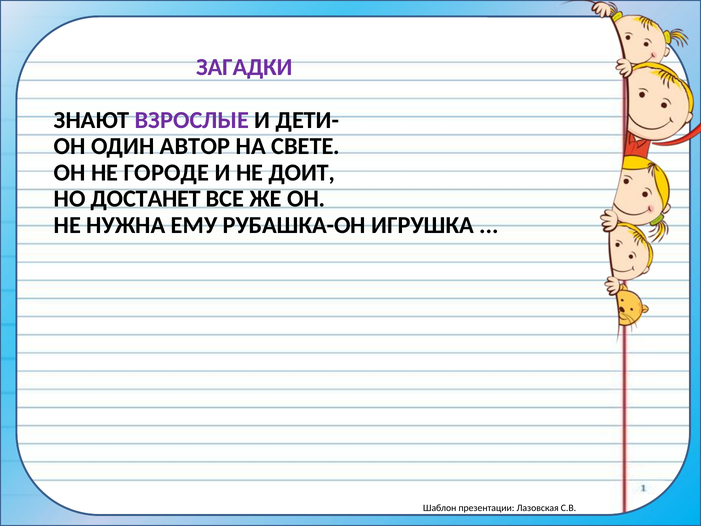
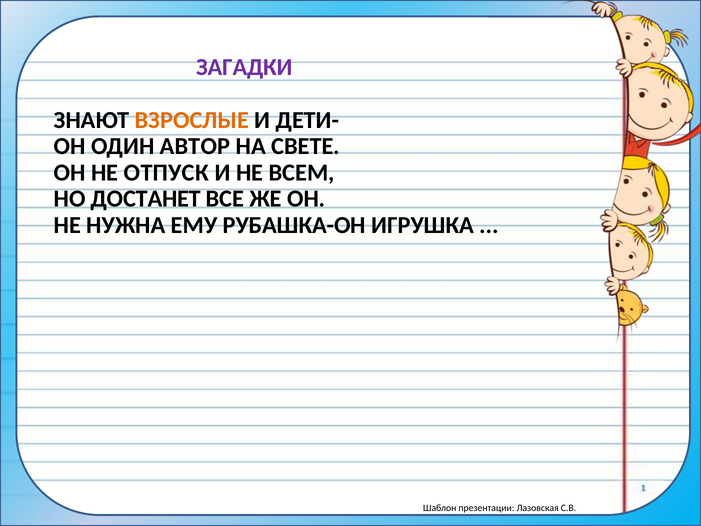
ВЗРОСЛЫЕ colour: purple -> orange (192, 120)
ГОРОДЕ: ГОРОДЕ -> ОТПУСК (166, 172)
ДОИТ: ДОИТ -> ВСЕМ (302, 172)
